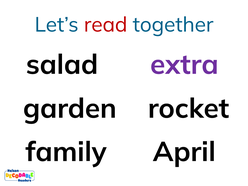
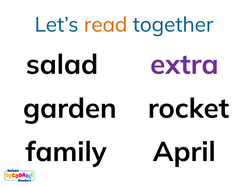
read colour: red -> orange (106, 25)
